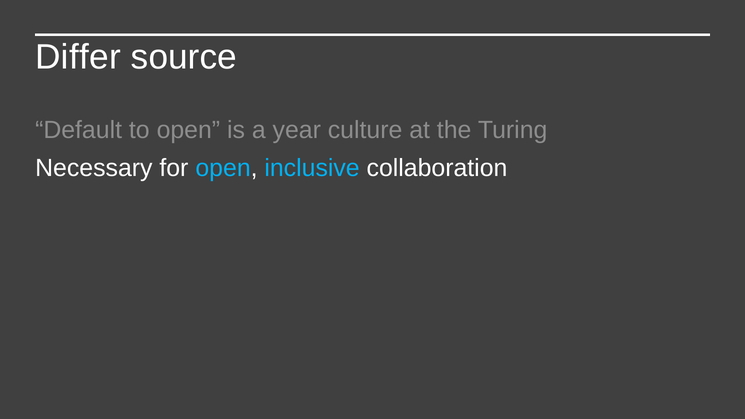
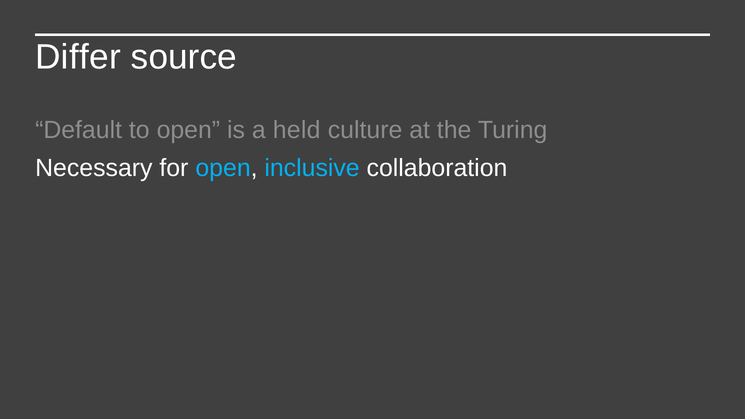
year: year -> held (297, 130)
